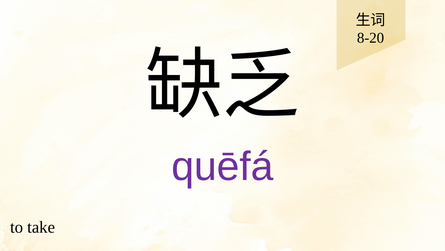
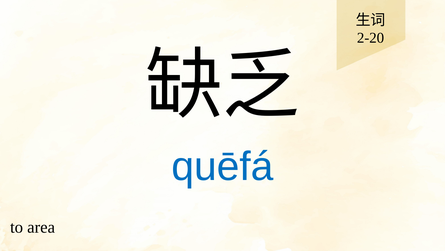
8-20: 8-20 -> 2-20 (371, 38)
quēfá colour: purple -> blue (222, 166)
take: take -> area (41, 227)
